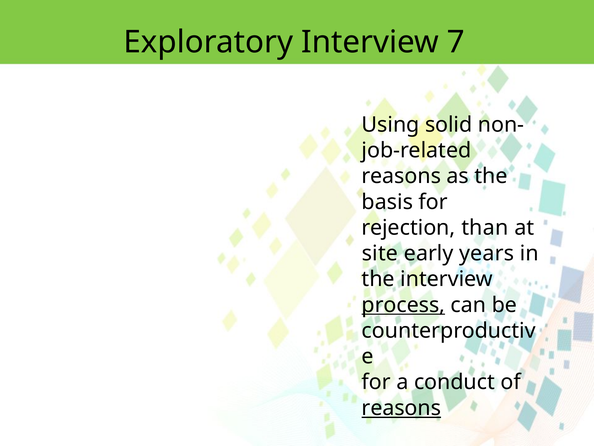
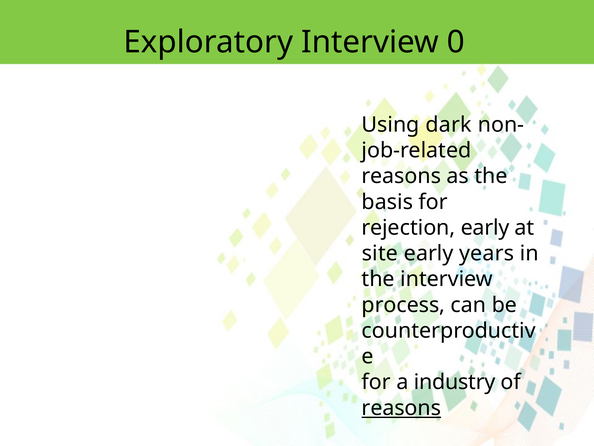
7: 7 -> 0 (456, 42)
solid: solid -> dark (449, 125)
rejection than: than -> early (485, 227)
process underline: present -> none (403, 305)
conduct: conduct -> industry (455, 382)
